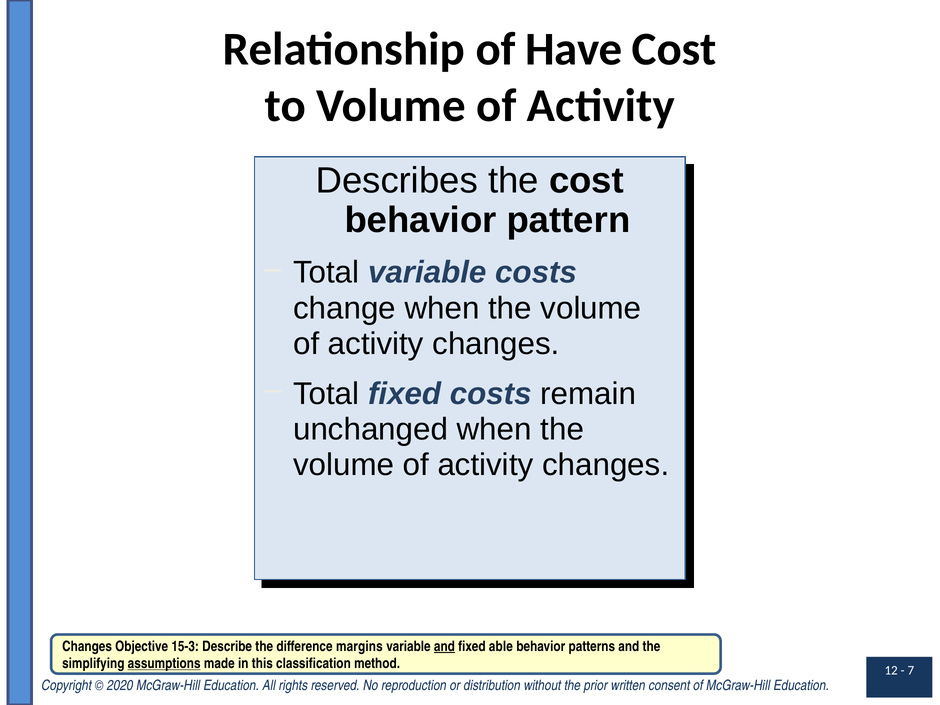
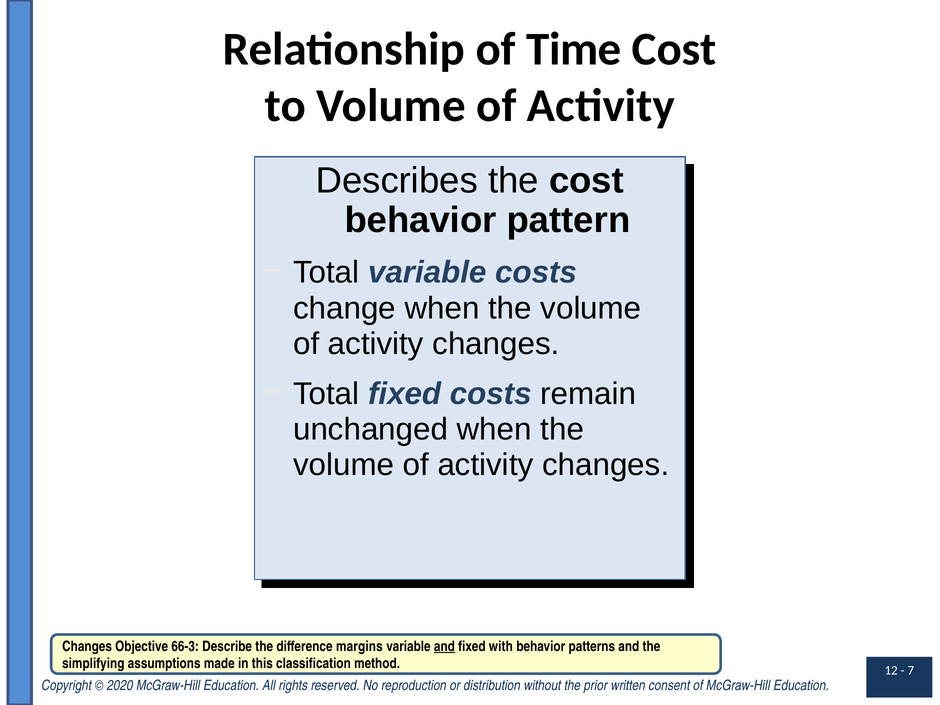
Have: Have -> Time (574, 49)
15-3: 15-3 -> 66-3 (185, 646)
able: able -> with (501, 646)
assumptions underline: present -> none (164, 664)
